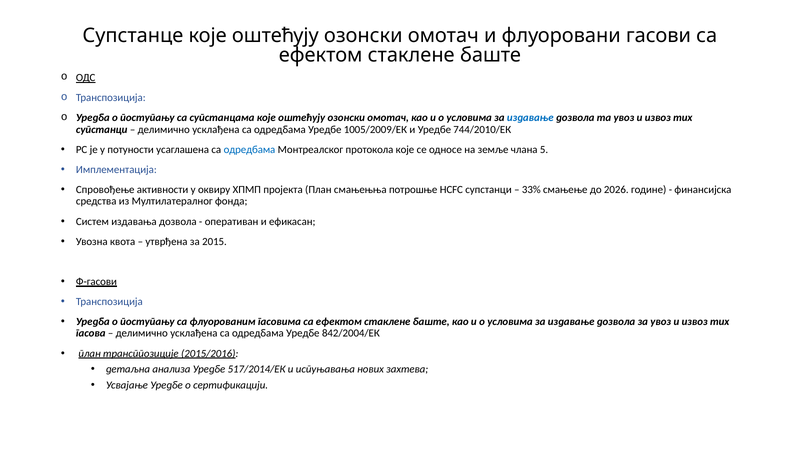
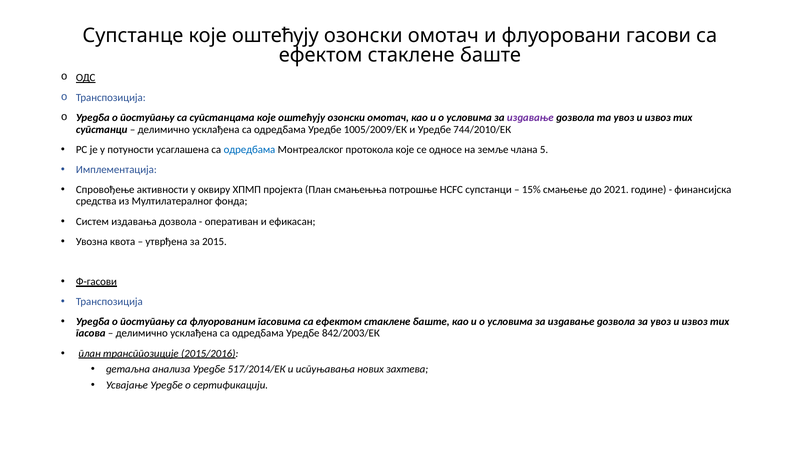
издавање colour: blue -> purple (530, 118)
33%: 33% -> 15% (531, 190)
2026: 2026 -> 2021 (616, 190)
842/2004/ЕК: 842/2004/ЕК -> 842/2003/ЕК (351, 333)
